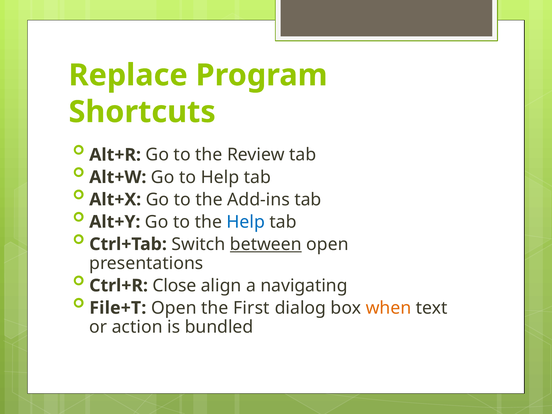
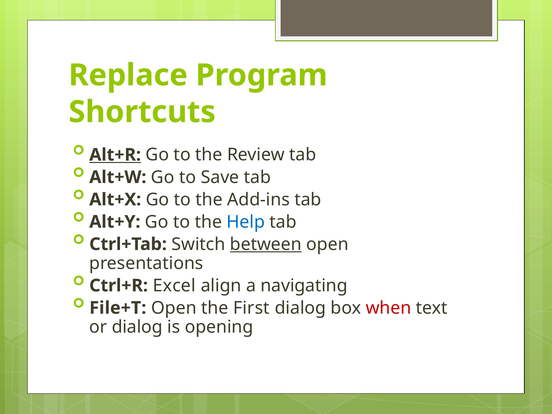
Alt+R underline: none -> present (115, 155)
to Help: Help -> Save (220, 177)
Close: Close -> Excel (174, 286)
when colour: orange -> red (388, 308)
or action: action -> dialog (137, 327)
bundled: bundled -> opening (219, 327)
